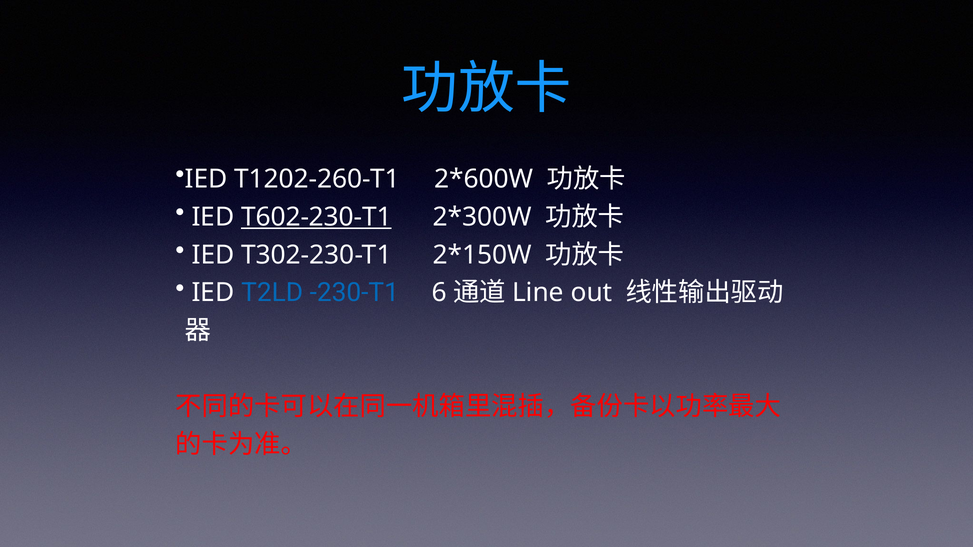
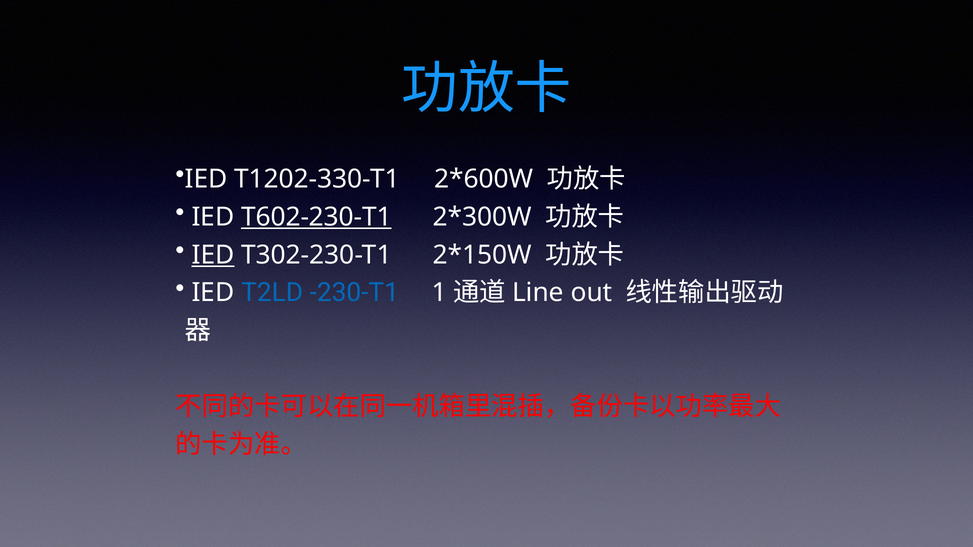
T1202-260-T1: T1202-260-T1 -> T1202-330-T1 (317, 179)
IED underline: none -> present (213, 255)
6: 6 -> 1 (439, 293)
